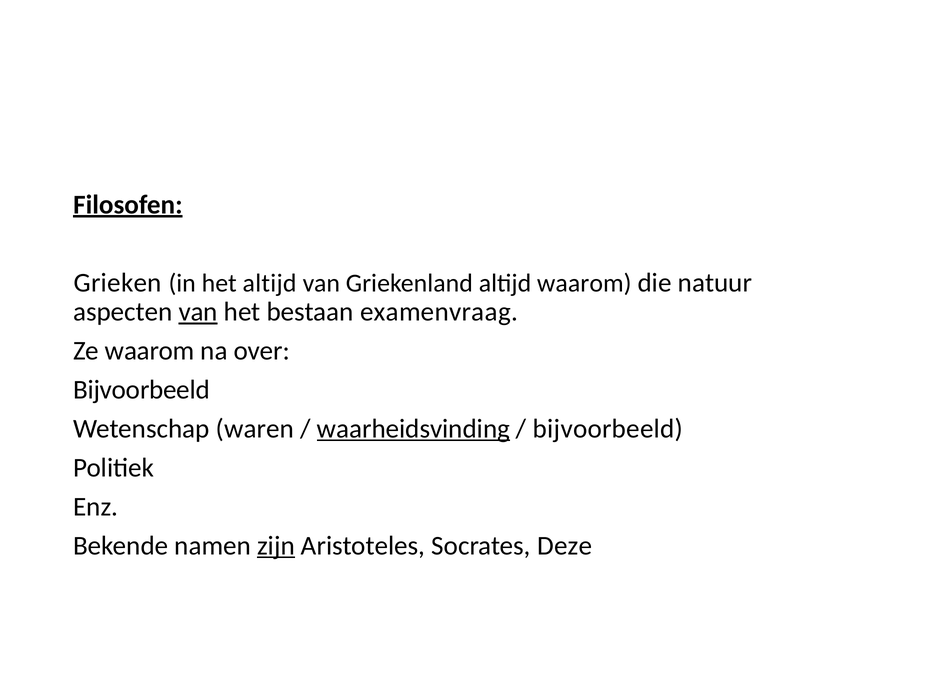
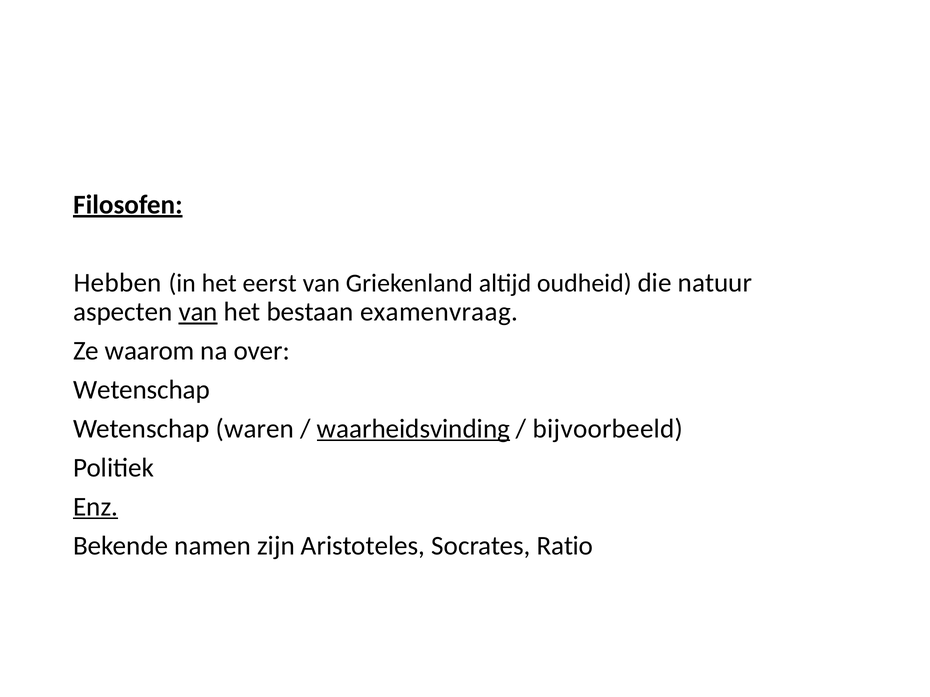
Grieken: Grieken -> Hebben (118, 283)
het altijd: altijd -> eerst (270, 283)
altijd waarom: waarom -> oudheid (584, 283)
Bijvoorbeeld: Bijvoorbeeld -> Wetenschap (142, 390)
Enz underline: none -> present (96, 507)
zijn underline: present -> none (276, 546)
Deze: Deze -> Ratio (565, 546)
